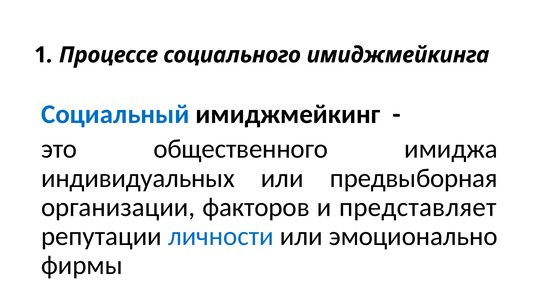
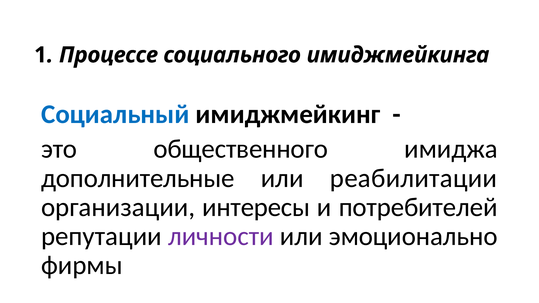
индивидуальных: индивидуальных -> дополнительные (138, 178)
предвыборная: предвыборная -> реабилитации (414, 178)
факторов: факторов -> интересы (256, 207)
представляет: представляет -> потребителей (418, 207)
личности colour: blue -> purple (221, 236)
